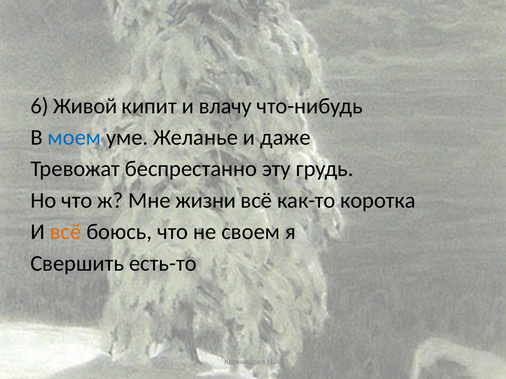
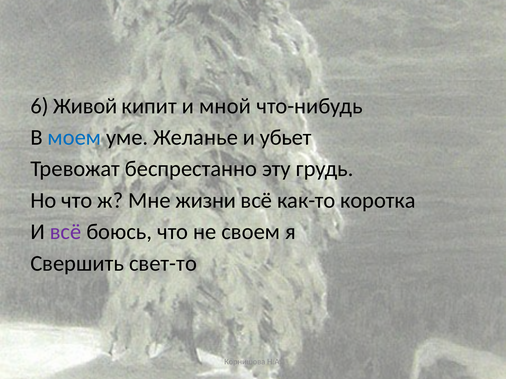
влачу: влачу -> мной (225, 106)
даже: даже -> убьет (286, 138)
всё colour: orange -> purple (66, 232)
есть-то: есть-то -> свет-то (163, 264)
